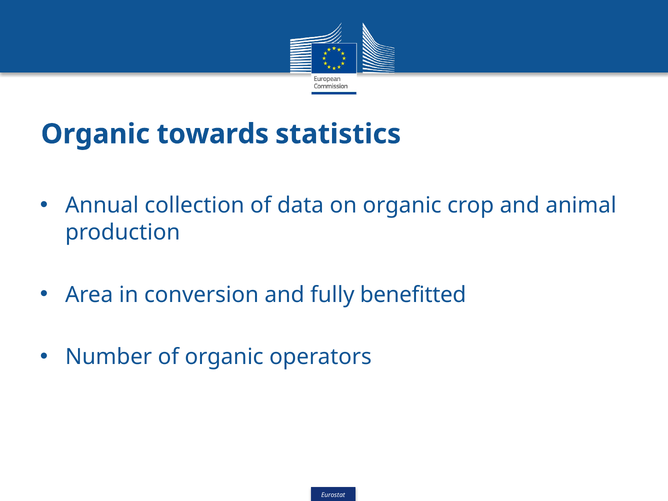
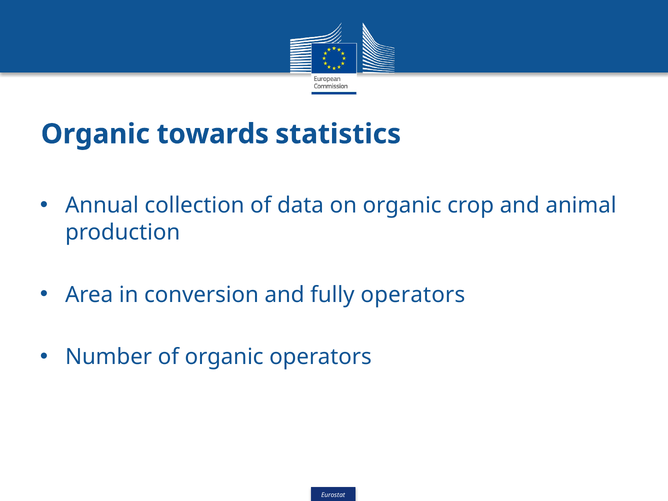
fully benefitted: benefitted -> operators (413, 295)
